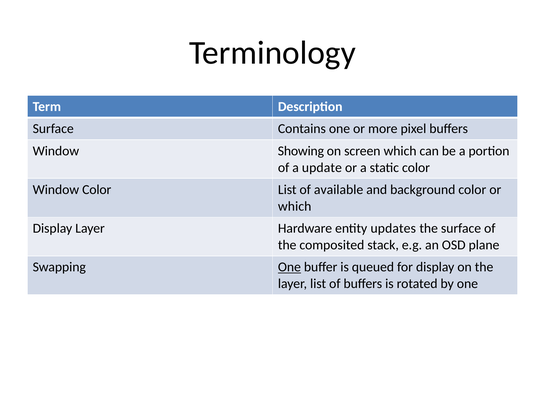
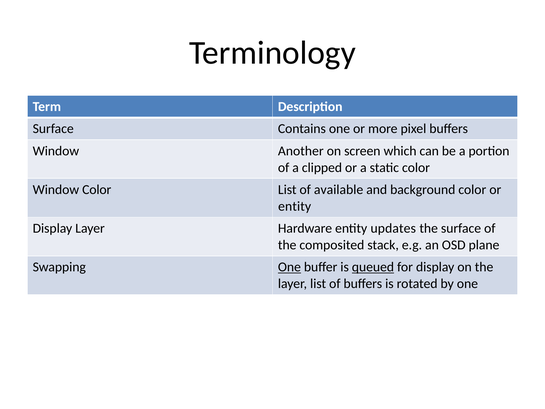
Showing: Showing -> Another (301, 151)
update: update -> clipped (322, 167)
which: which -> entity (295, 206)
queued underline: none -> present (373, 267)
